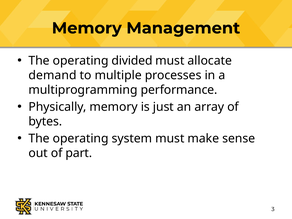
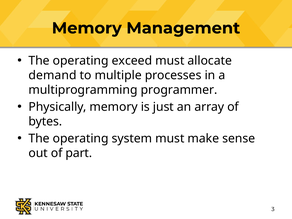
divided: divided -> exceed (132, 61)
performance: performance -> programmer (179, 90)
